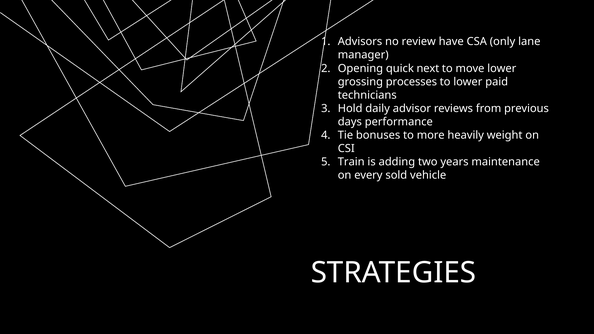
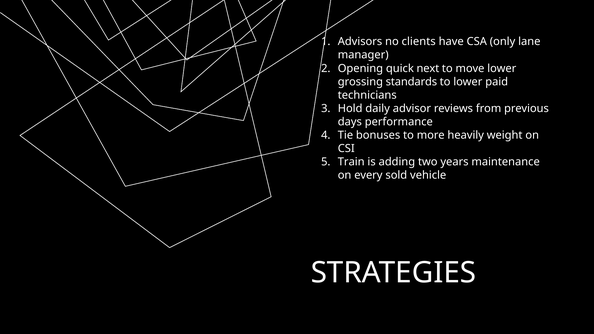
review: review -> clients (419, 42)
processes: processes -> standards (411, 82)
